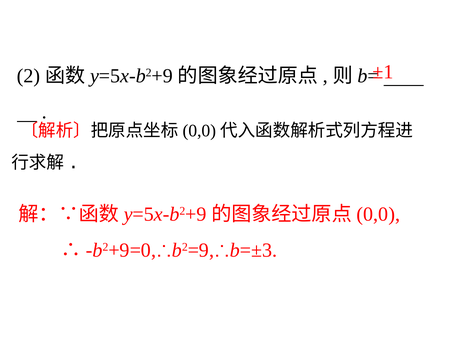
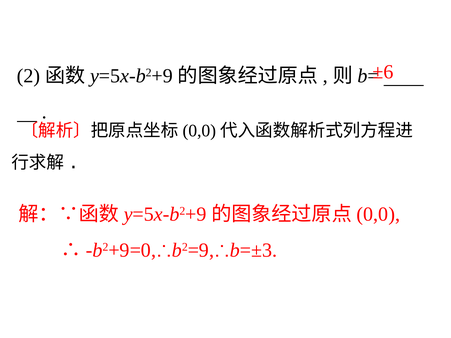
±1: ±1 -> ±6 (383, 72)
